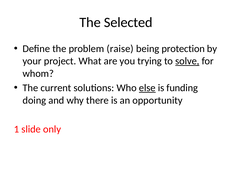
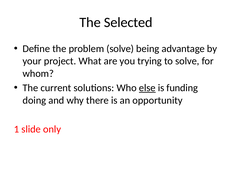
problem raise: raise -> solve (120, 49)
protection: protection -> advantage (183, 49)
solve underline: present -> none (187, 61)
